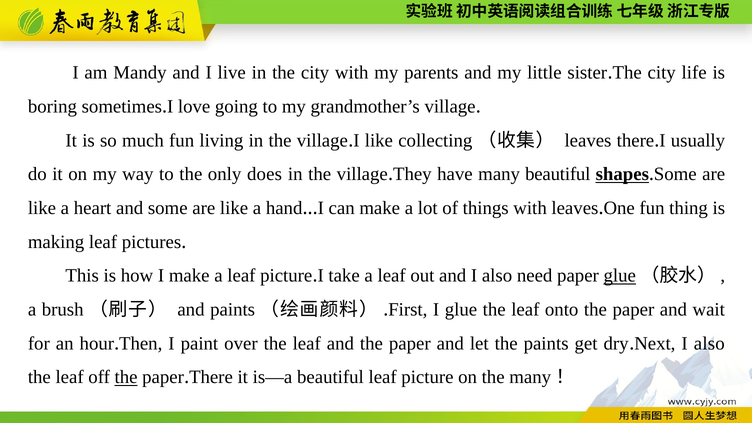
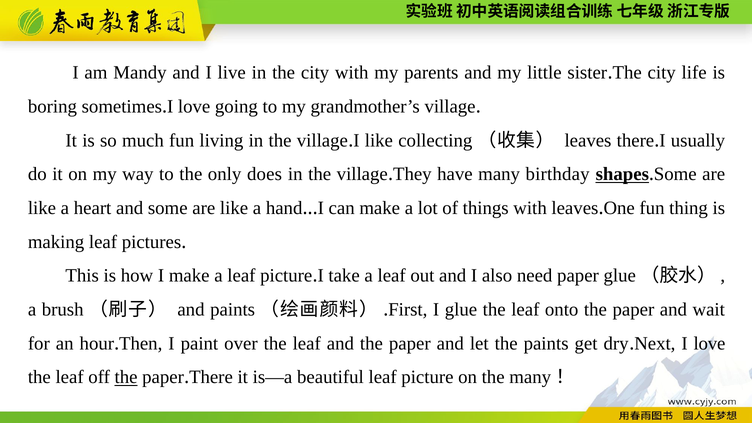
many beautiful: beautiful -> birthday (558, 174)
glue underline: present -> none (620, 276)
also: also -> love (709, 344)
